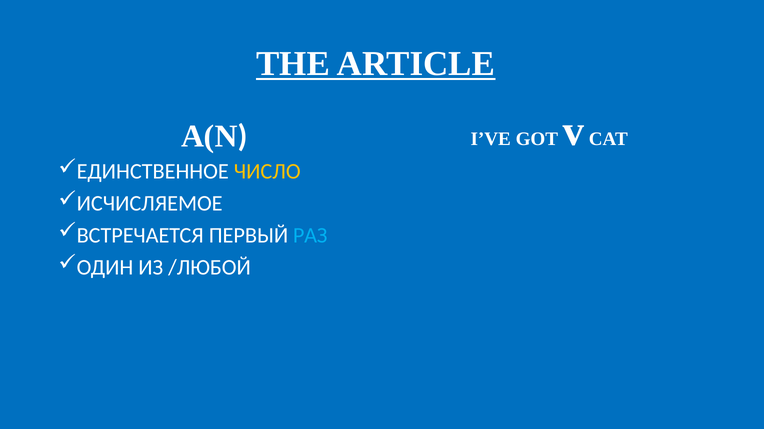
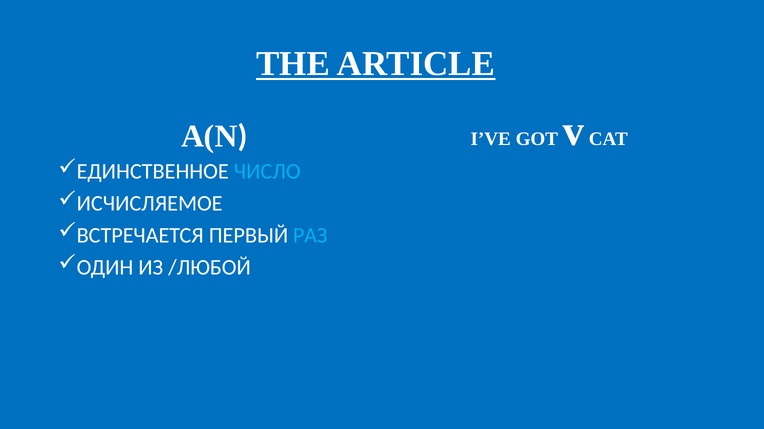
ЧИСЛО colour: yellow -> light blue (267, 172)
